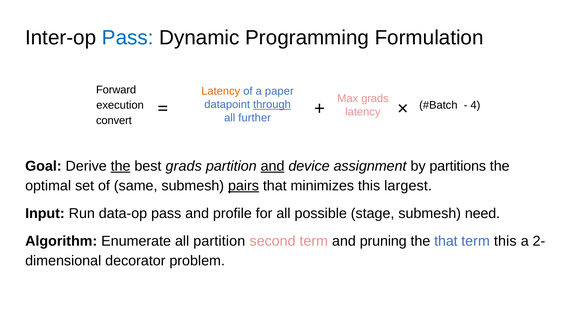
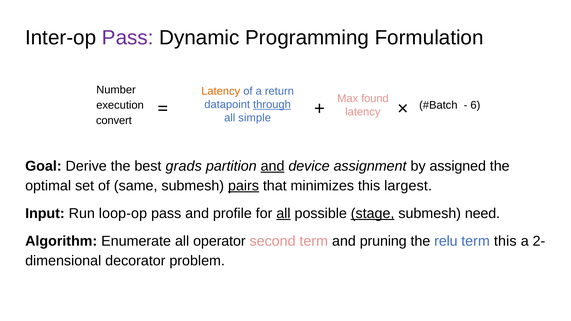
Pass colour: blue -> purple (128, 38)
Forward: Forward -> Number (116, 90)
paper: paper -> return (279, 91)
Max grads: grads -> found (375, 99)
4: 4 -> 6 (475, 105)
further: further -> simple (255, 118)
the underline: present -> none (121, 166)
partitions: partitions -> assigned (458, 166)
data-op: data-op -> loop-op (123, 213)
all underline: none -> present (283, 213)
stage underline: none -> present (373, 213)
all partition: partition -> operator (219, 241)
the that: that -> relu (446, 241)
